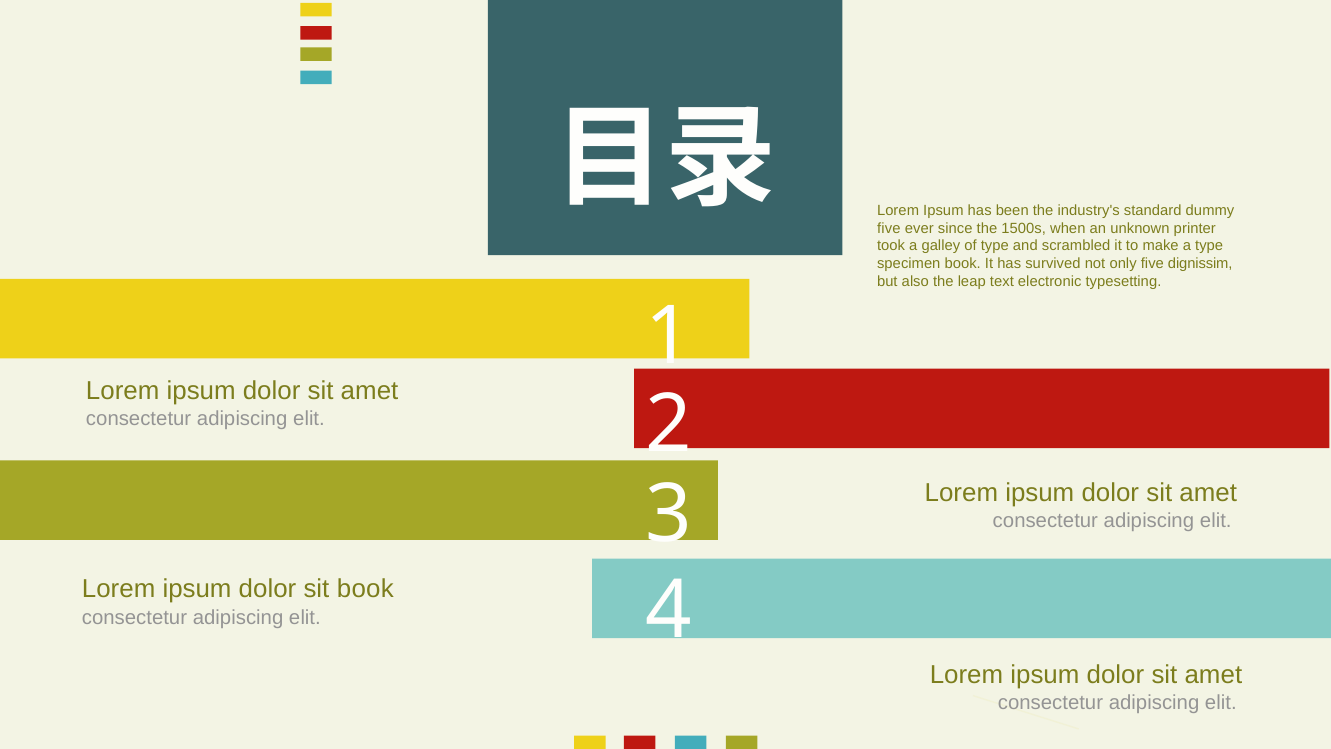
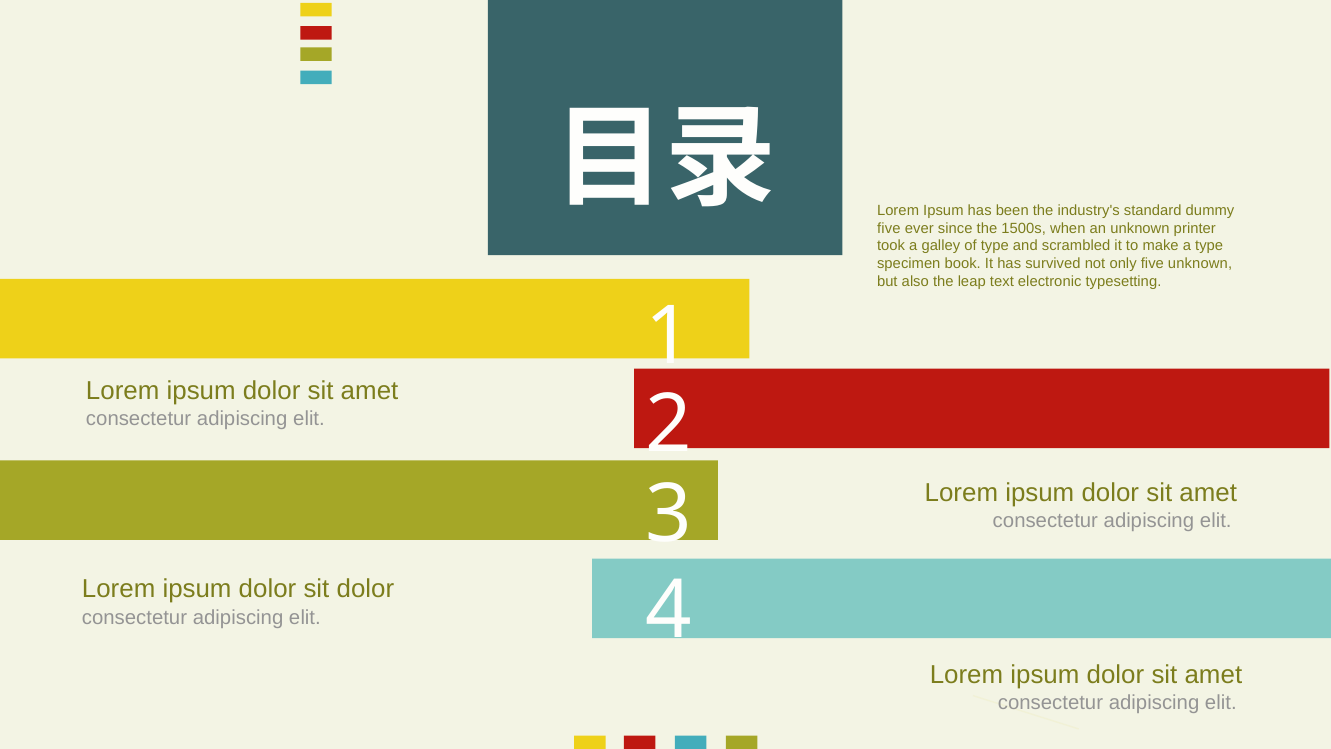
five dignissim: dignissim -> unknown (1200, 263)
sit book: book -> dolor (365, 589)
